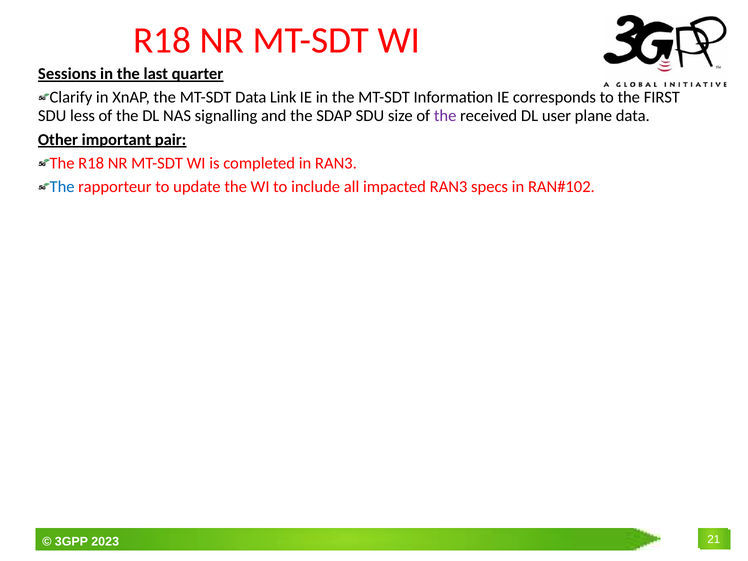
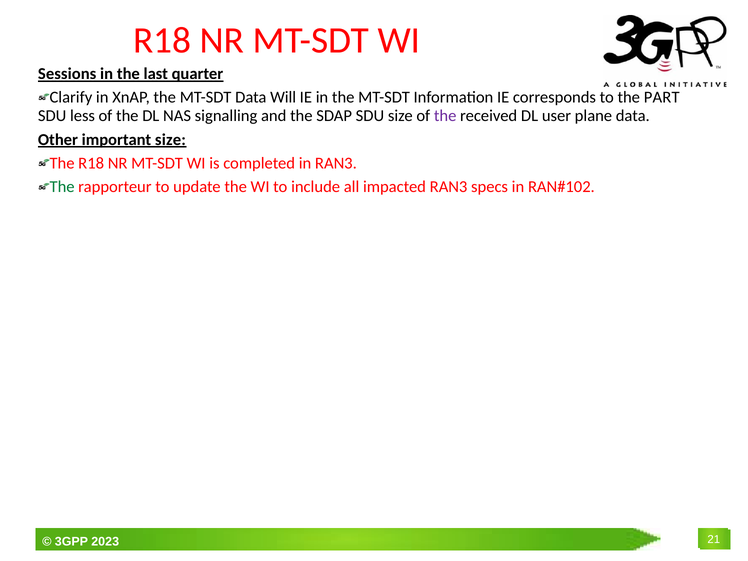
Link: Link -> Will (283, 97)
FIRST: FIRST -> PART (662, 97)
important pair: pair -> size (170, 140)
The colour: blue -> green (62, 187)
